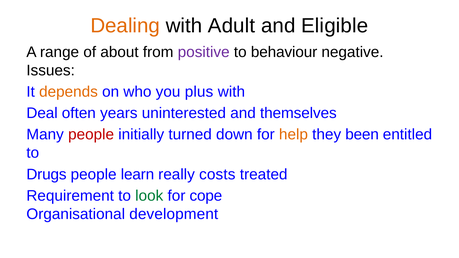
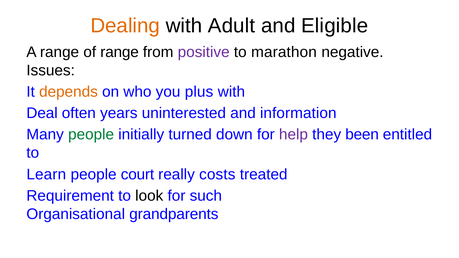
of about: about -> range (120, 52)
behaviour: behaviour -> marathon (284, 52)
themselves: themselves -> information (298, 113)
people colour: red -> green (91, 135)
help colour: orange -> purple (293, 135)
Drugs: Drugs -> Learn (46, 174)
learn: learn -> court (137, 174)
look colour: green -> black (149, 196)
cope: cope -> such (206, 196)
development: development -> grandparents (174, 214)
